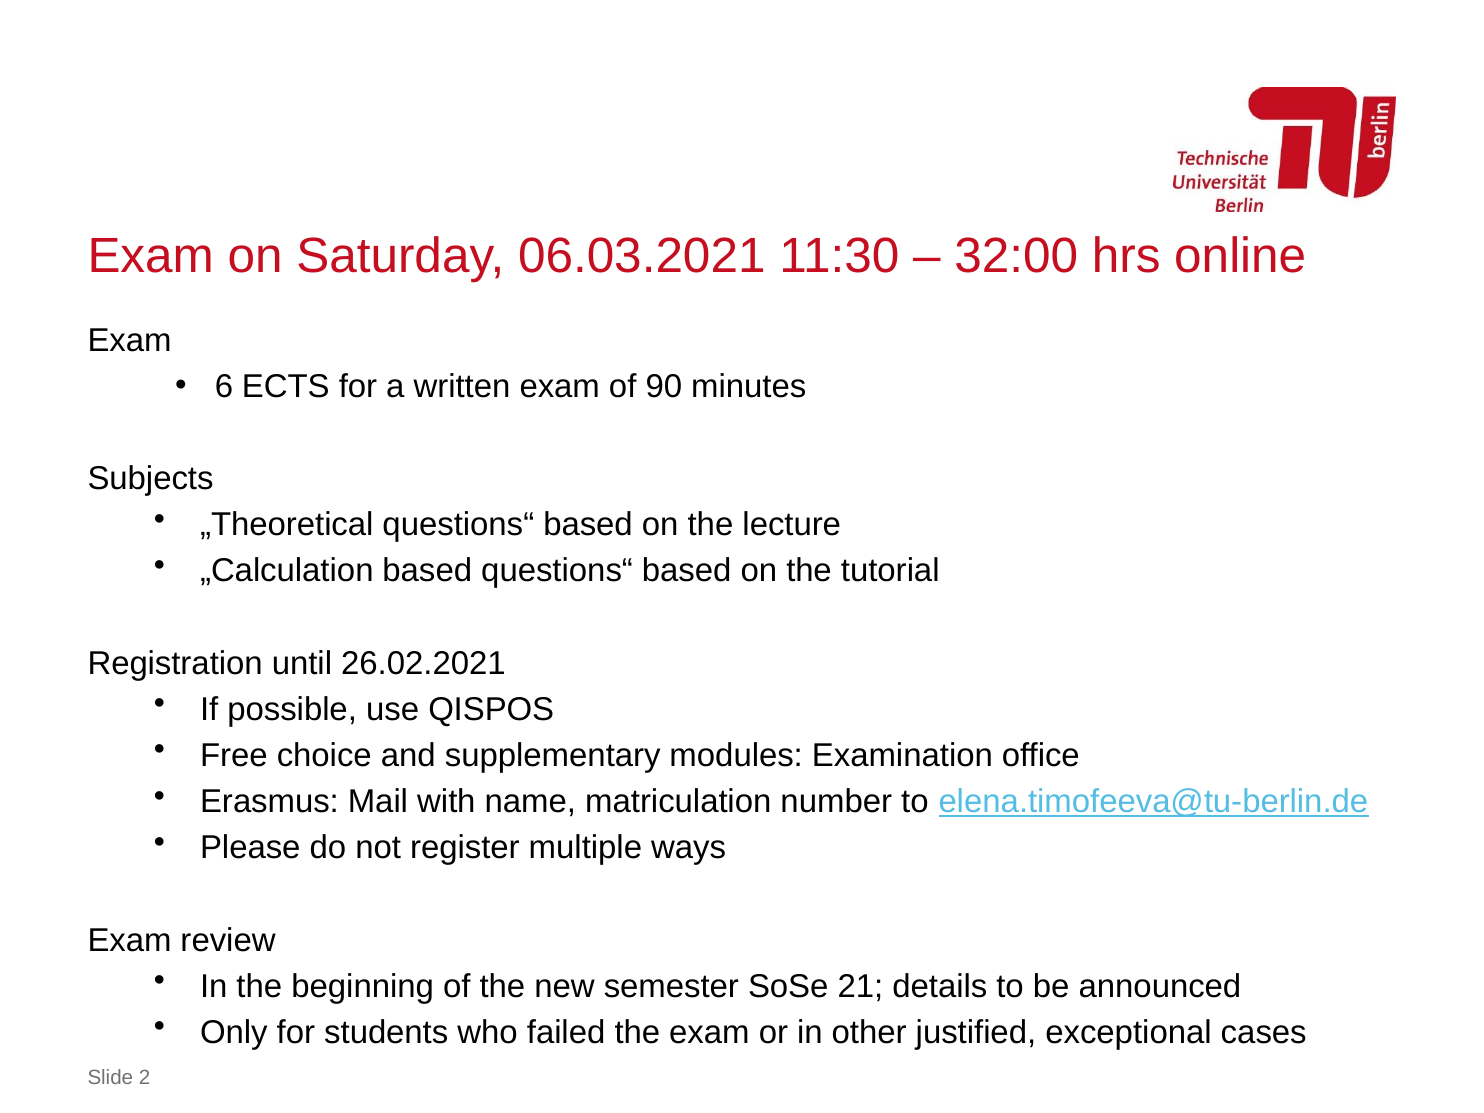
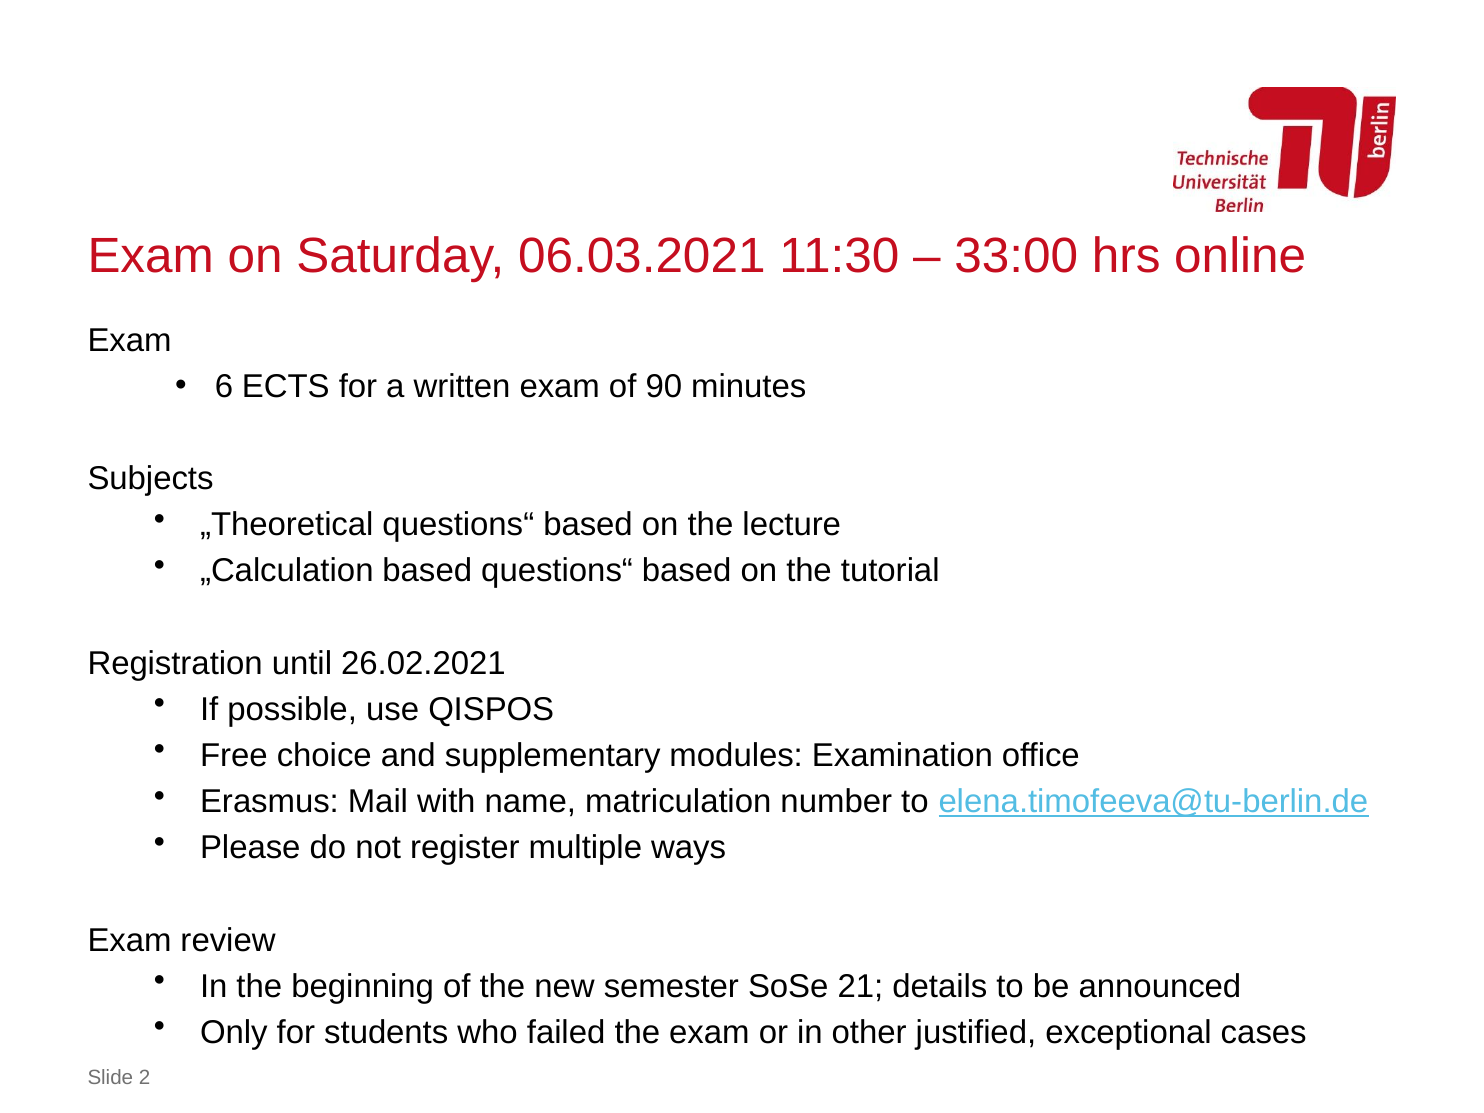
32:00: 32:00 -> 33:00 (1016, 256)
